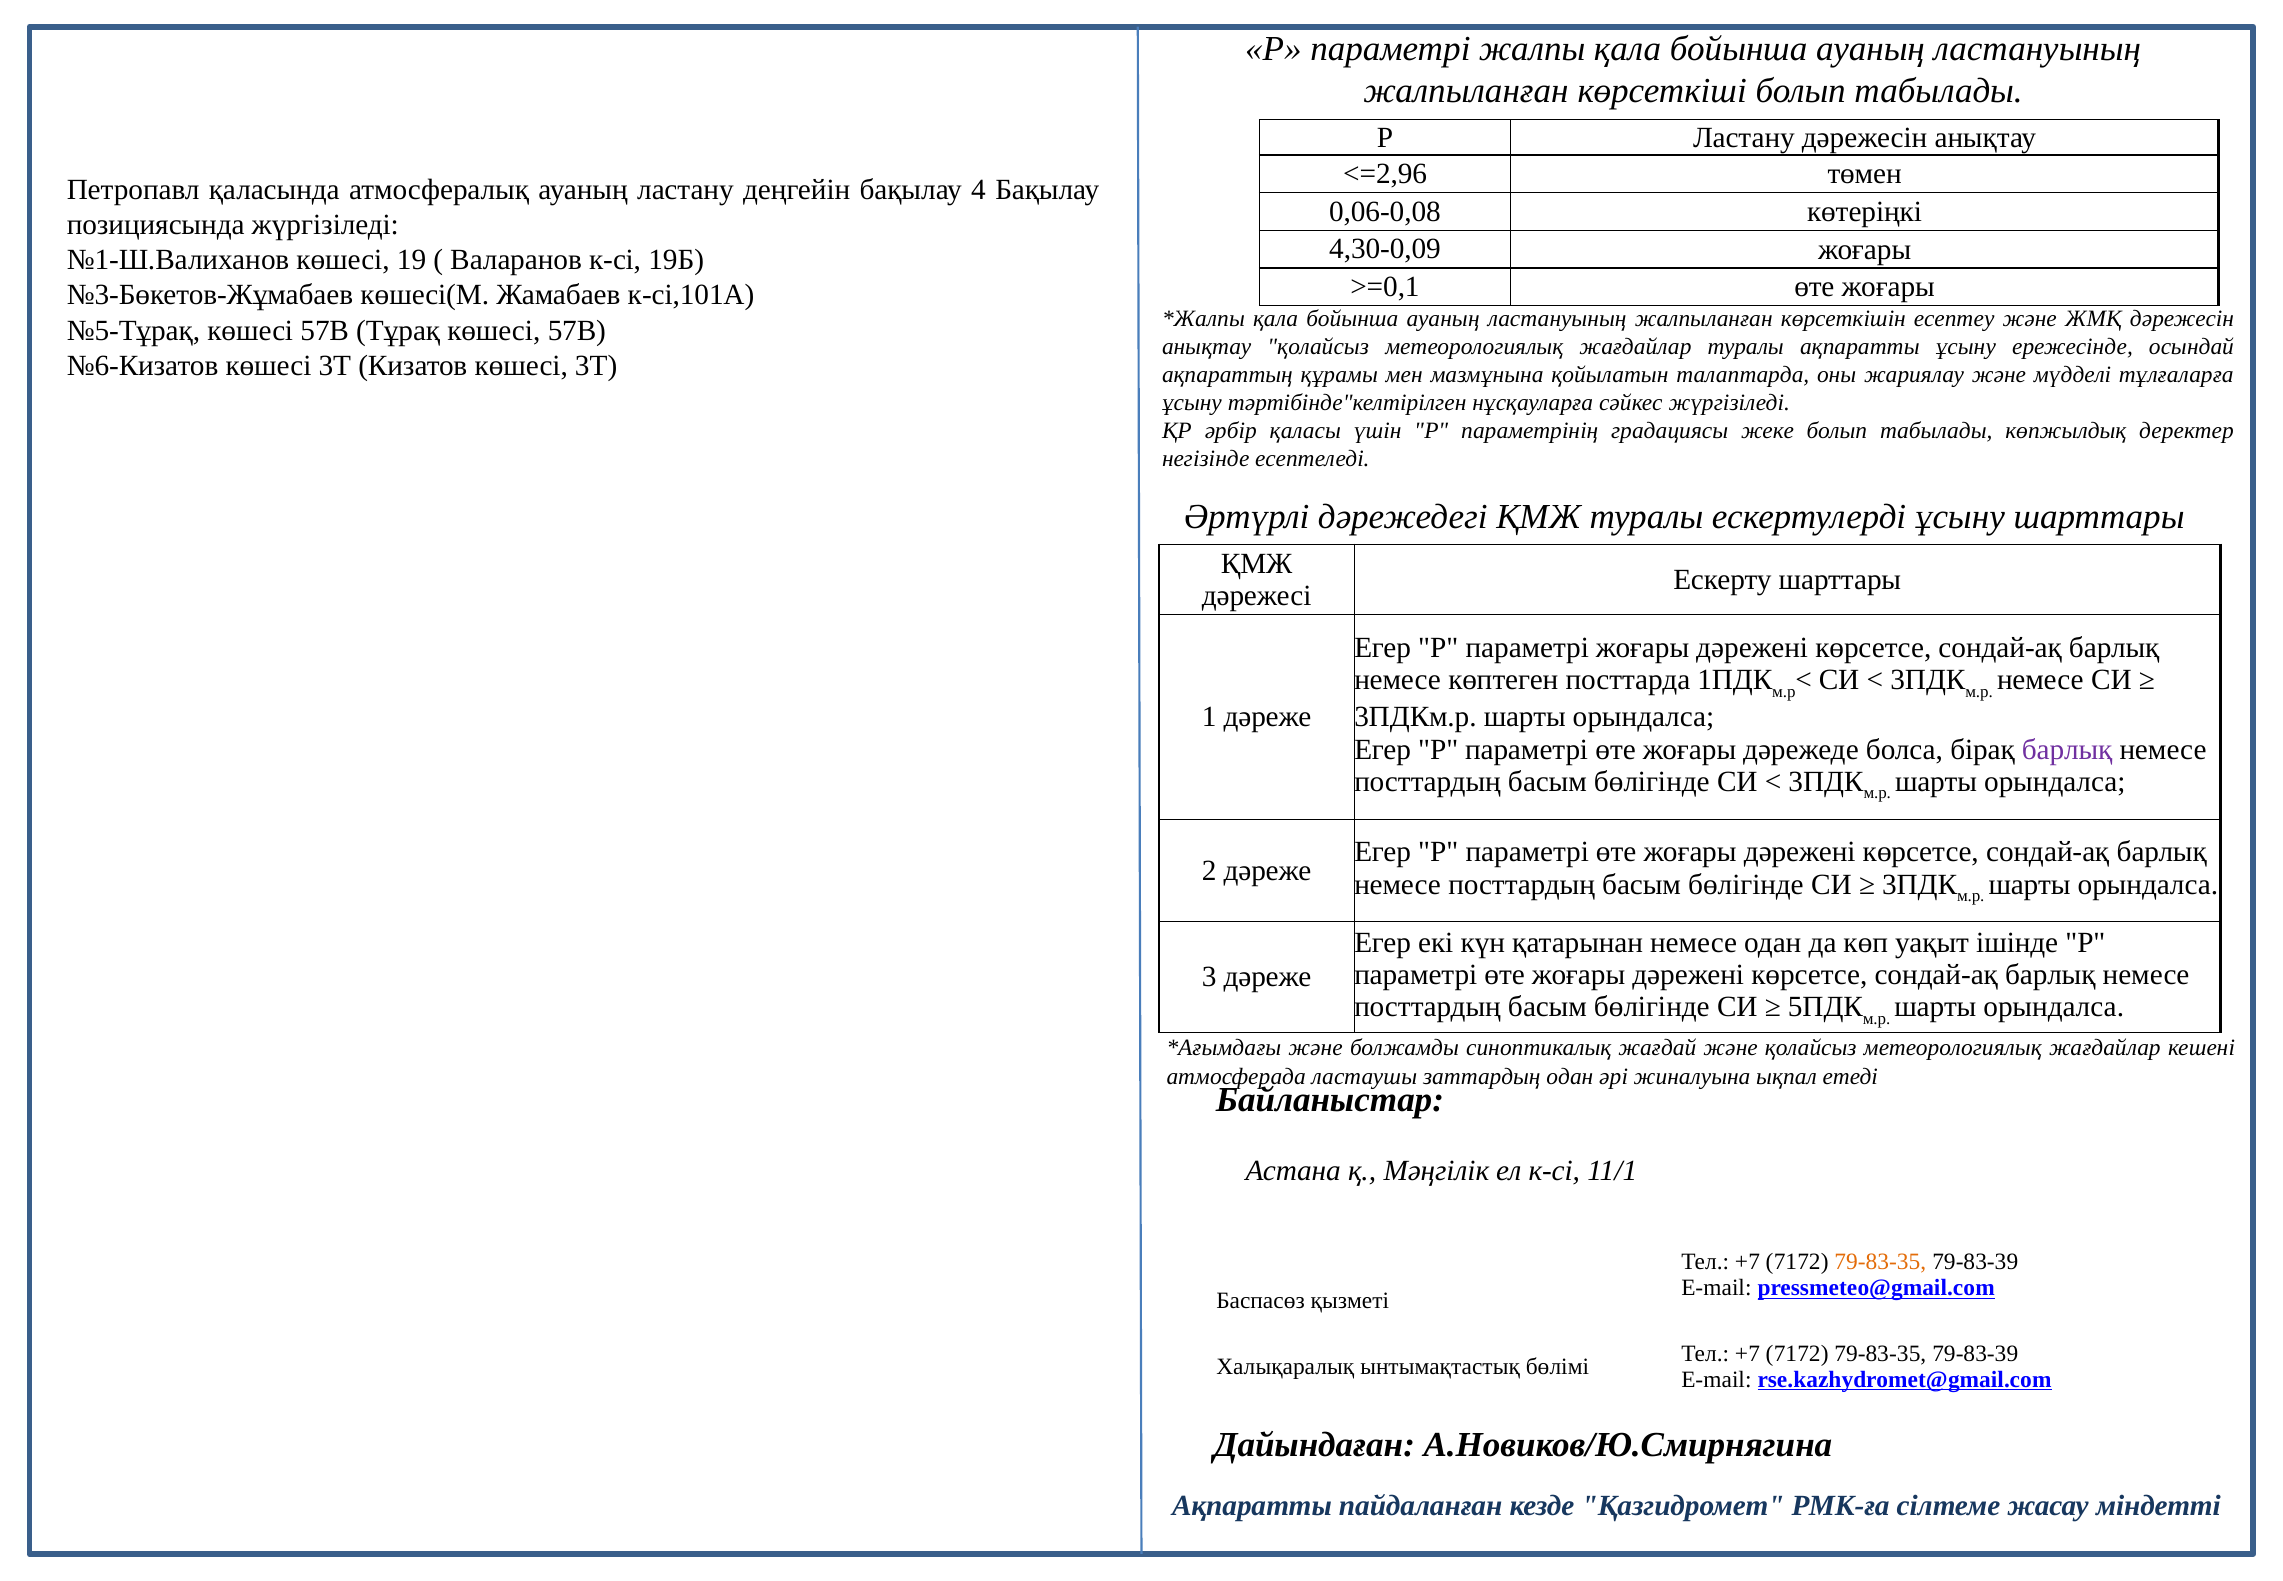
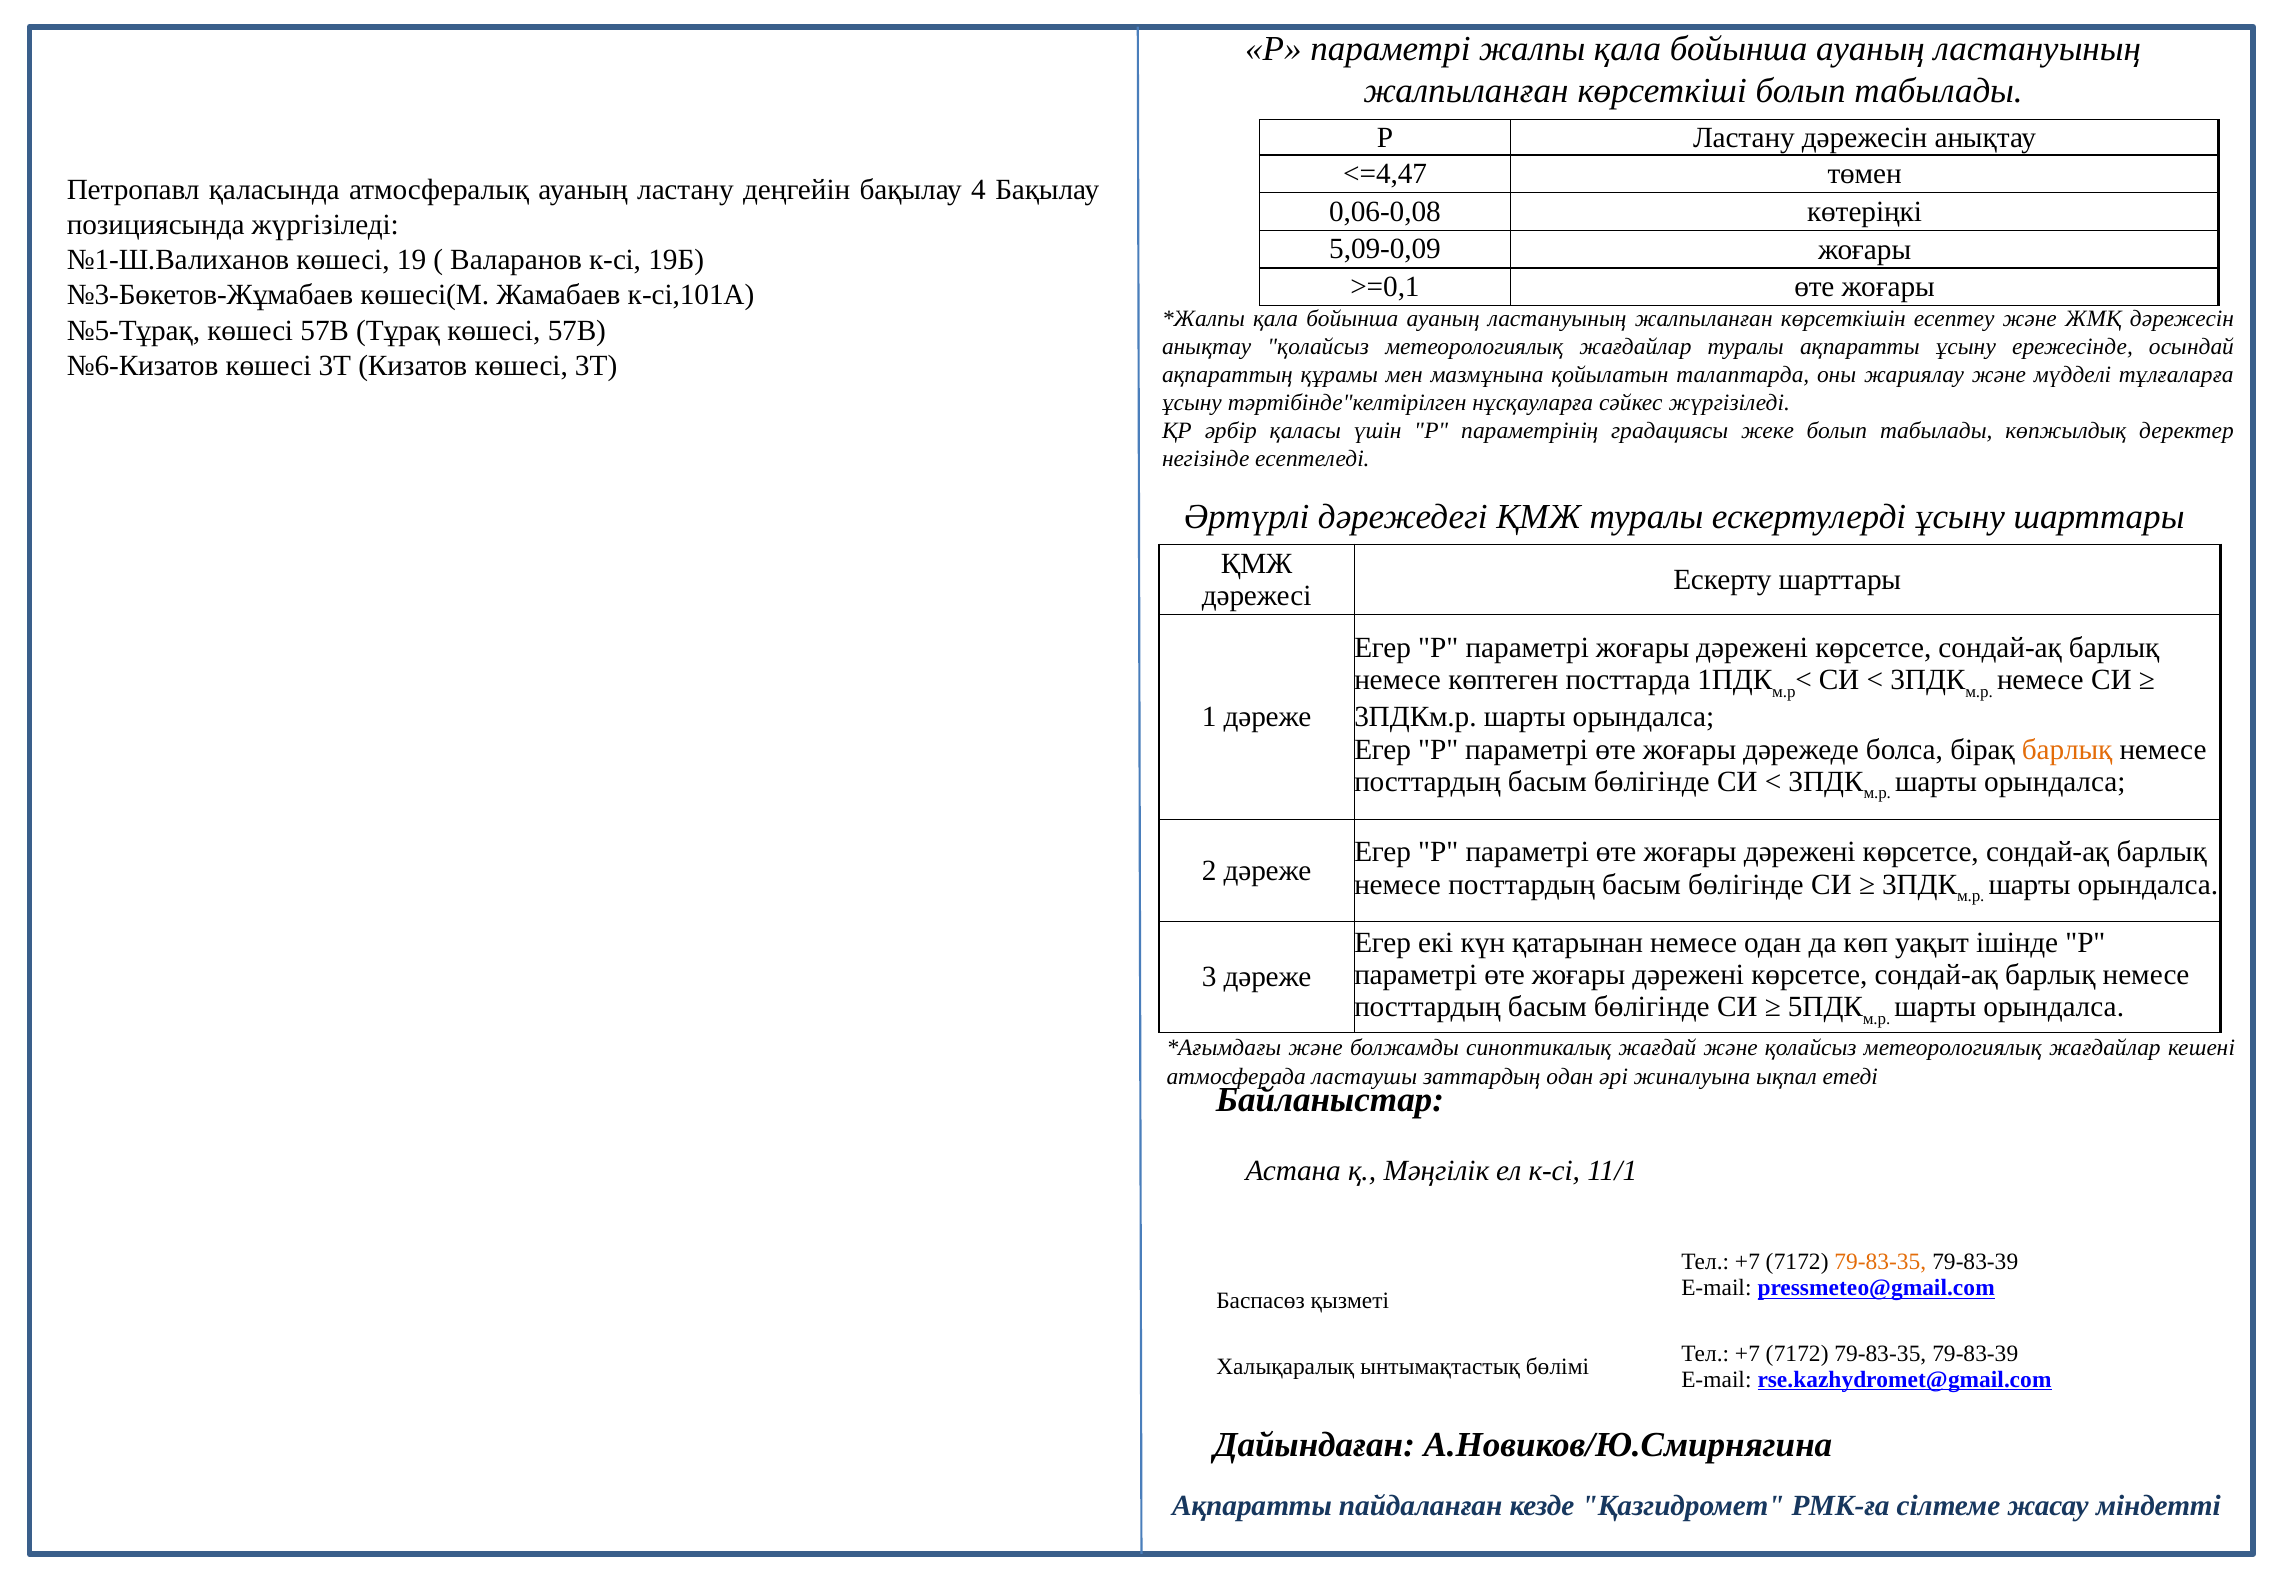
<=2,96: <=2,96 -> <=4,47 (1385, 174)
4,30-0,09: 4,30-0,09 -> 5,09-0,09 (1385, 249)
барлық colour: purple -> orange (2067, 749)
